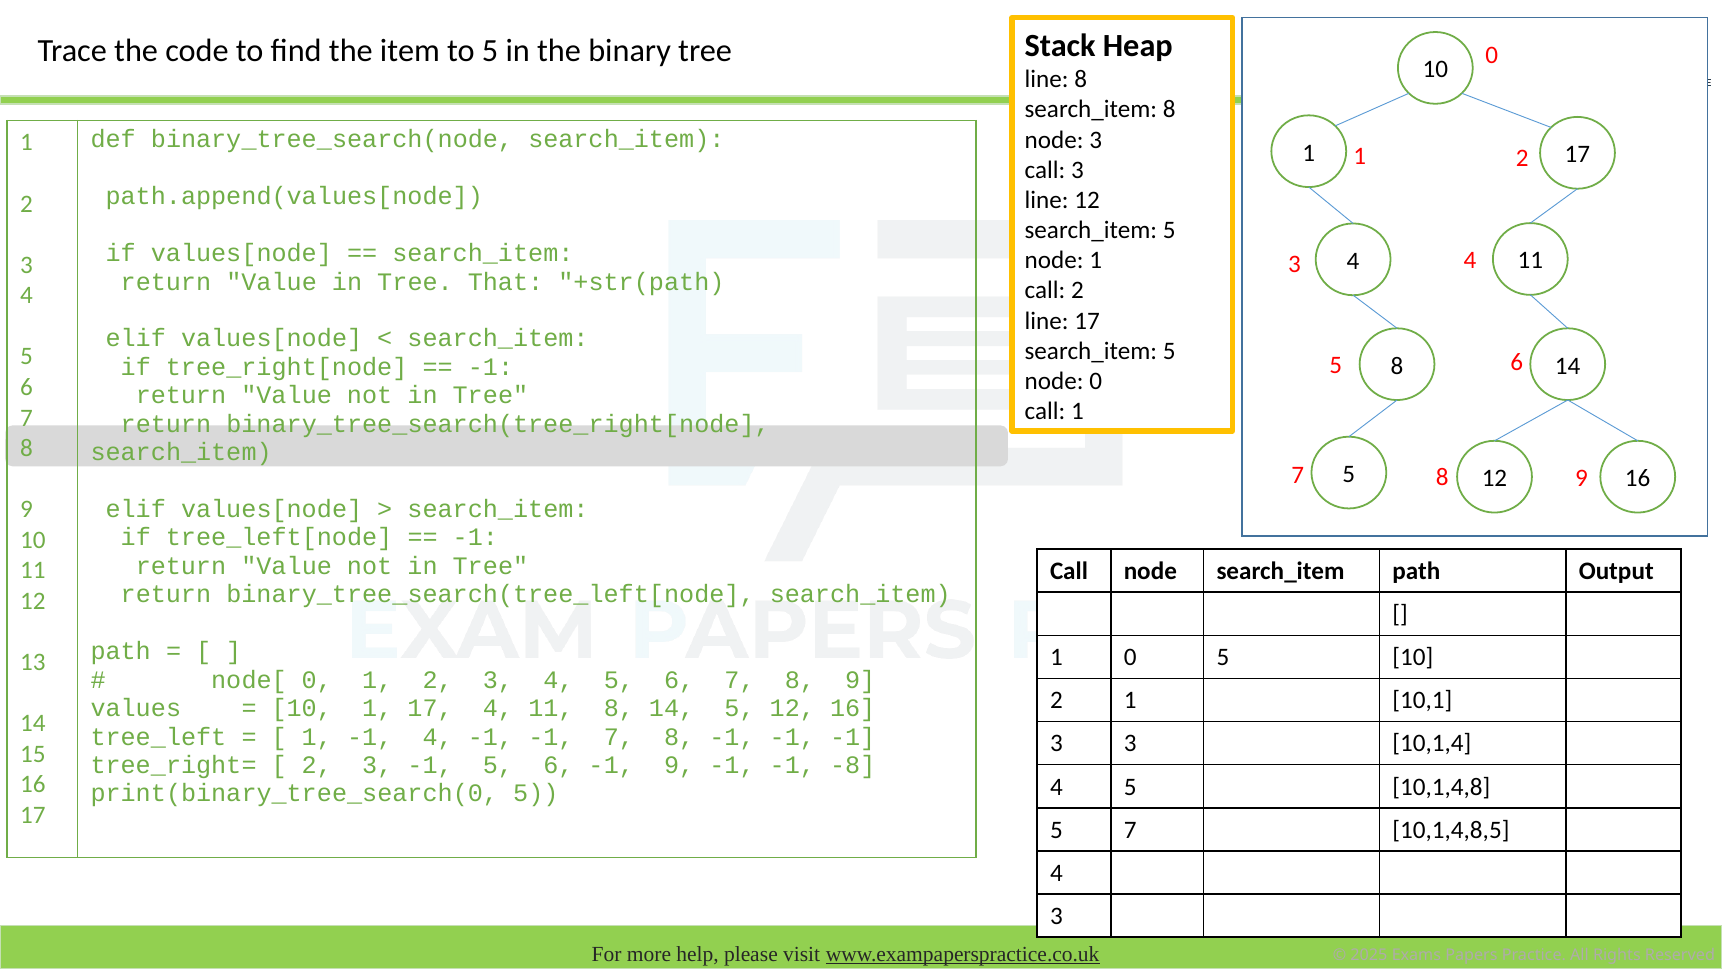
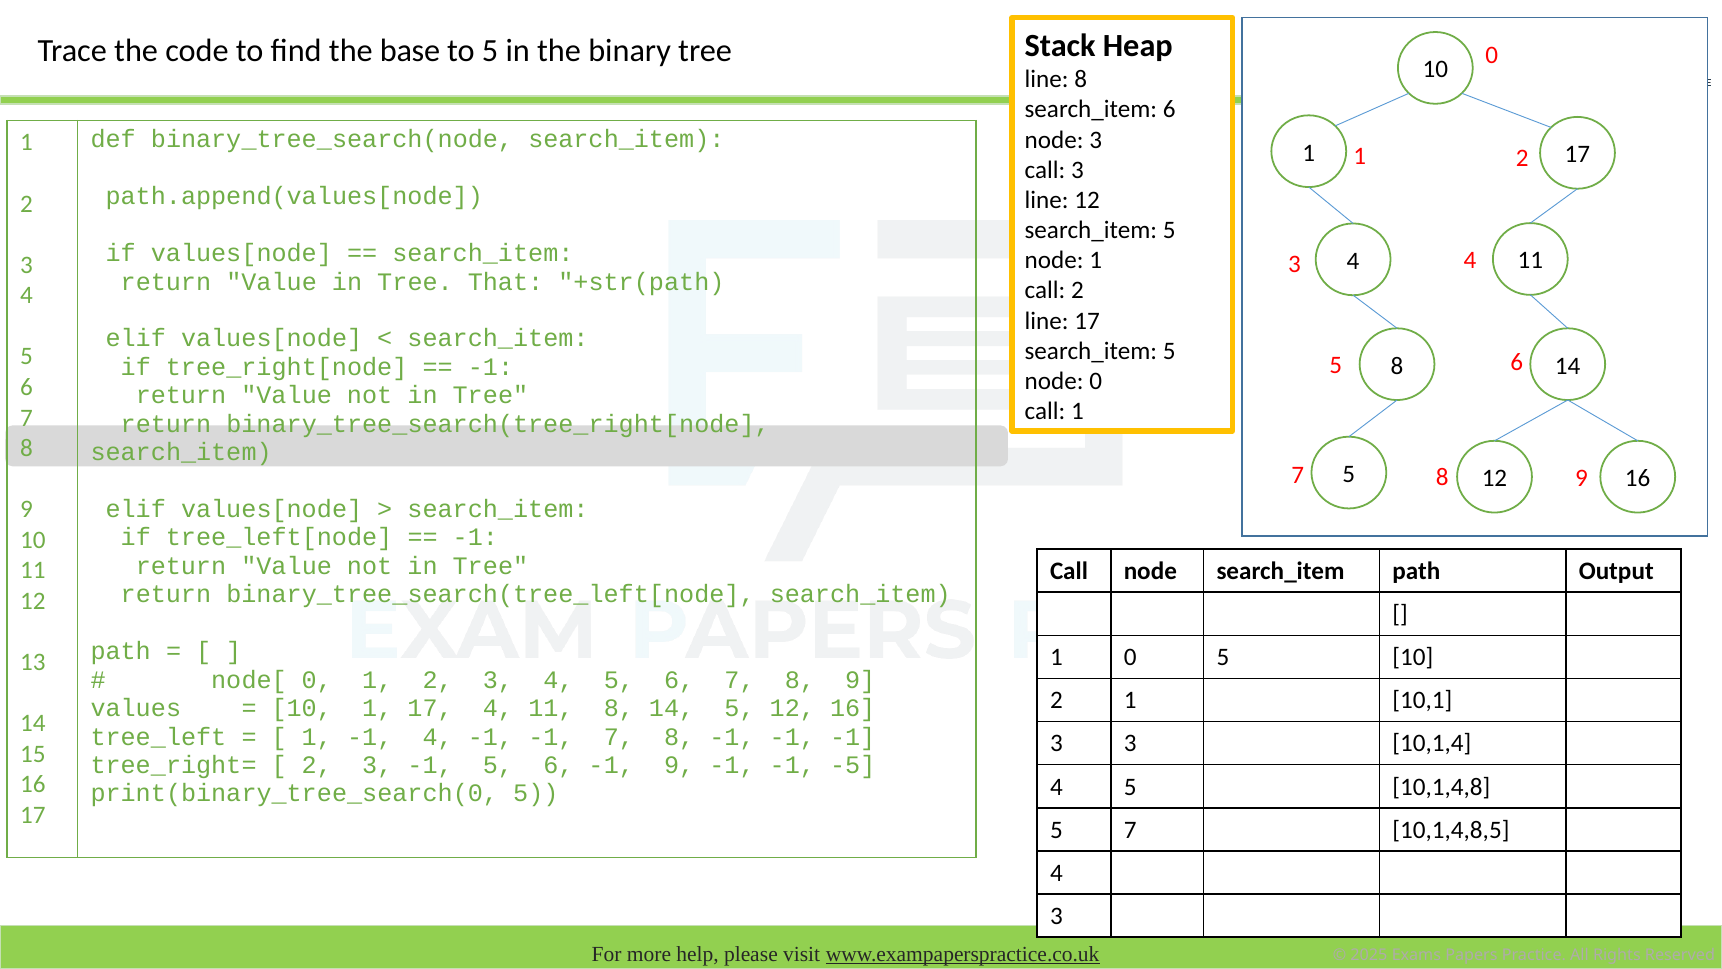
item: item -> base (410, 50)
search_item 8: 8 -> 6 (1169, 110)
-8: -8 -> -5 (853, 765)
